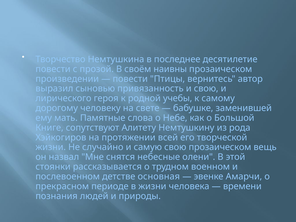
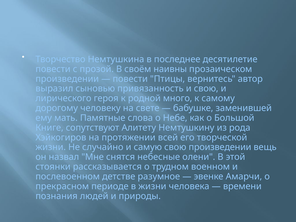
учебы: учебы -> много (178, 98)
свою прозаическом: прозаическом -> произведении (220, 147)
основная: основная -> разумное (159, 177)
